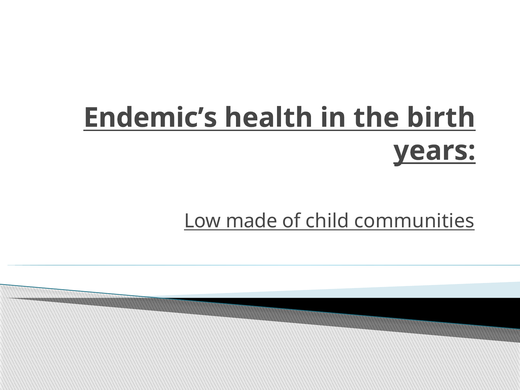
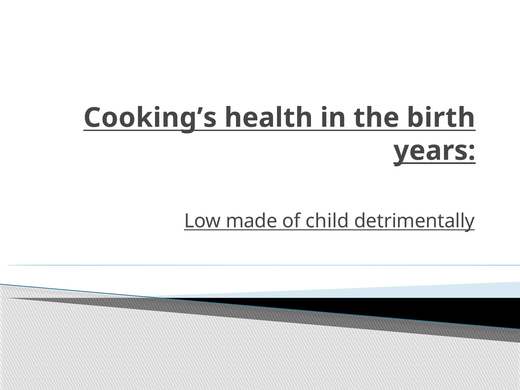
Endemic’s: Endemic’s -> Cooking’s (150, 118)
communities: communities -> detrimentally (415, 221)
